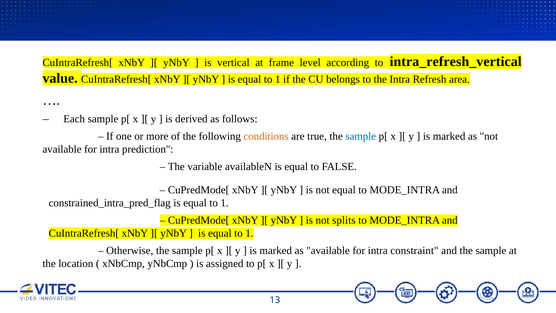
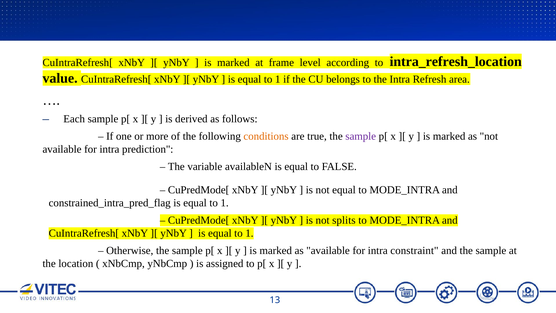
vertical: vertical -> marked (233, 62)
intra_refresh_vertical: intra_refresh_vertical -> intra_refresh_location (456, 61)
sample colour: blue -> purple (361, 136)
